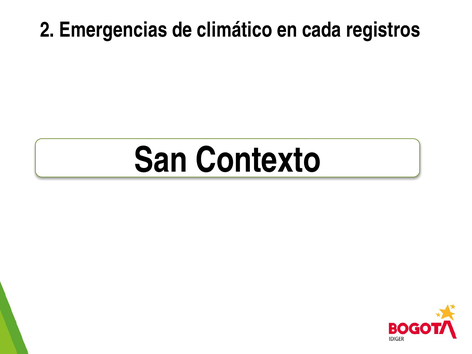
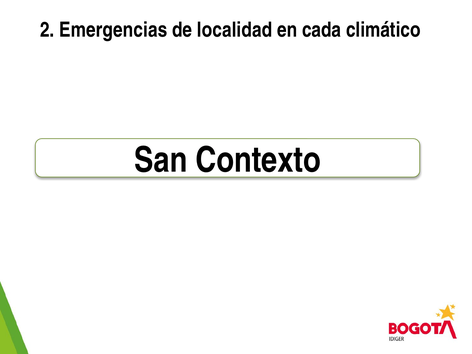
climático: climático -> localidad (235, 30)
registros: registros -> climático (383, 30)
